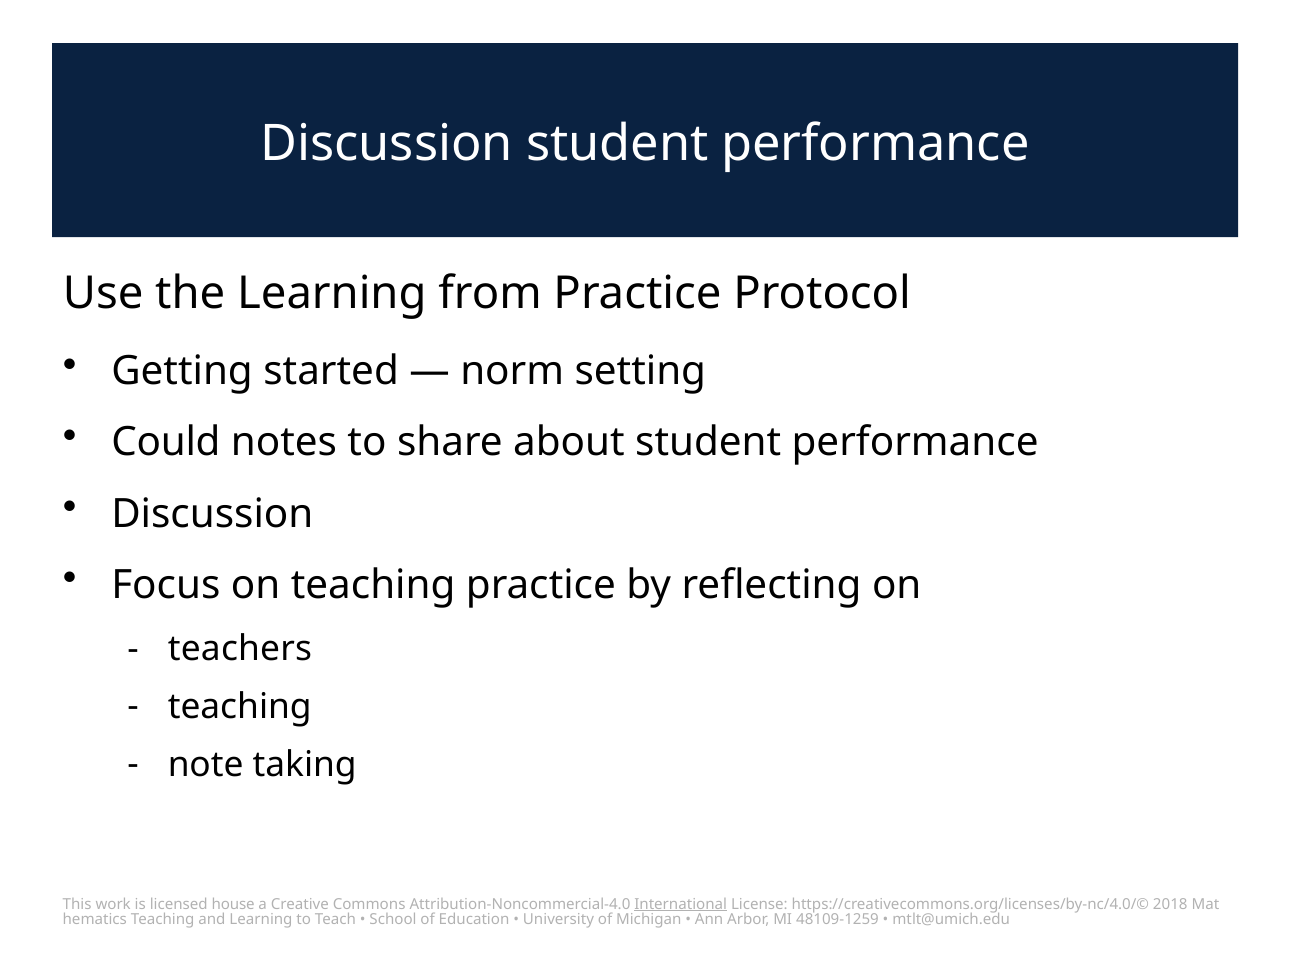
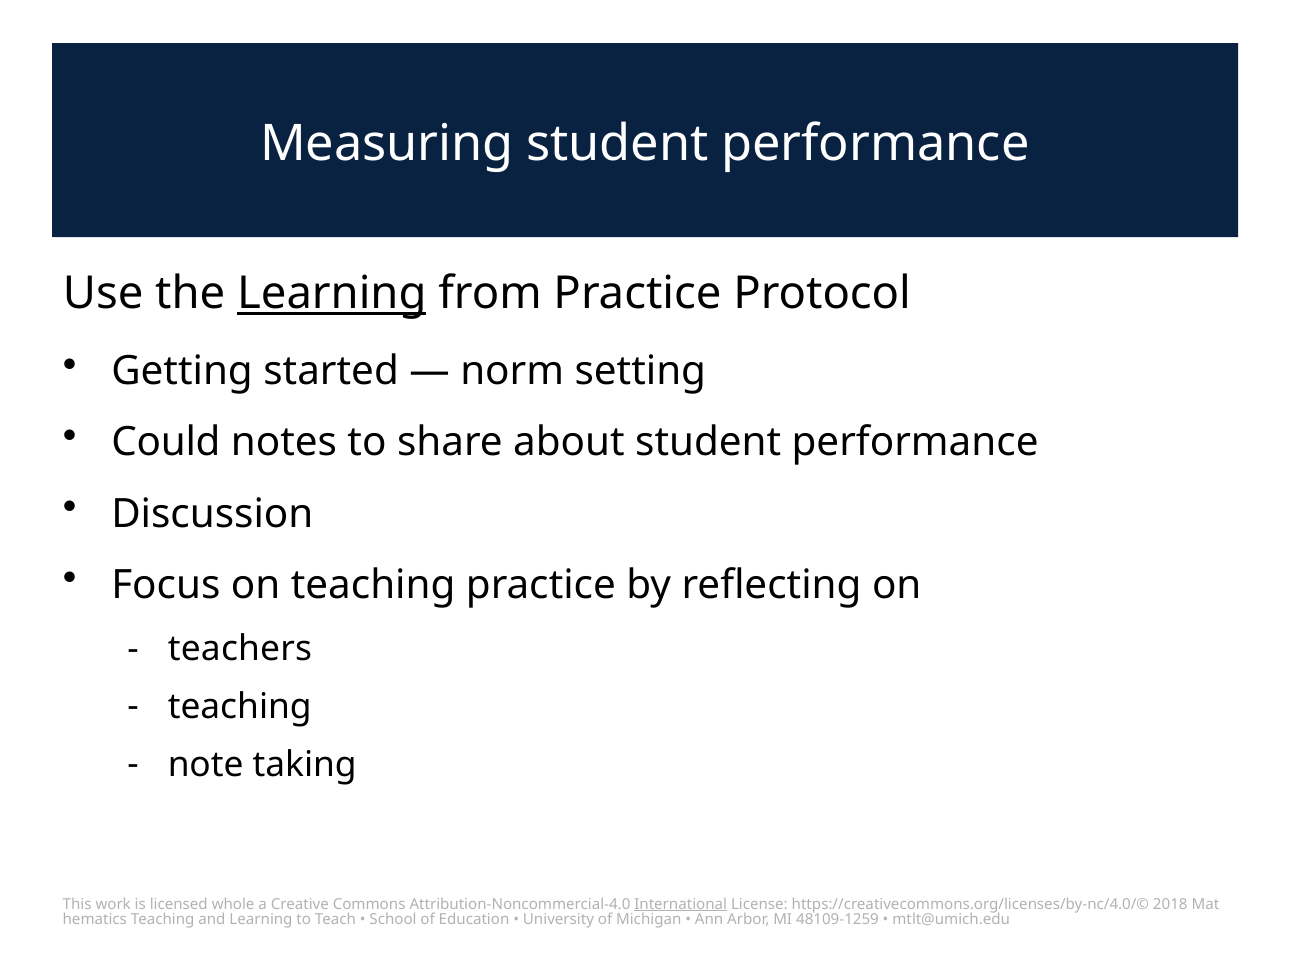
Discussion: Discussion -> Measuring (387, 144)
Learning underline: none -> present (332, 293)
house: house -> whole (233, 904)
